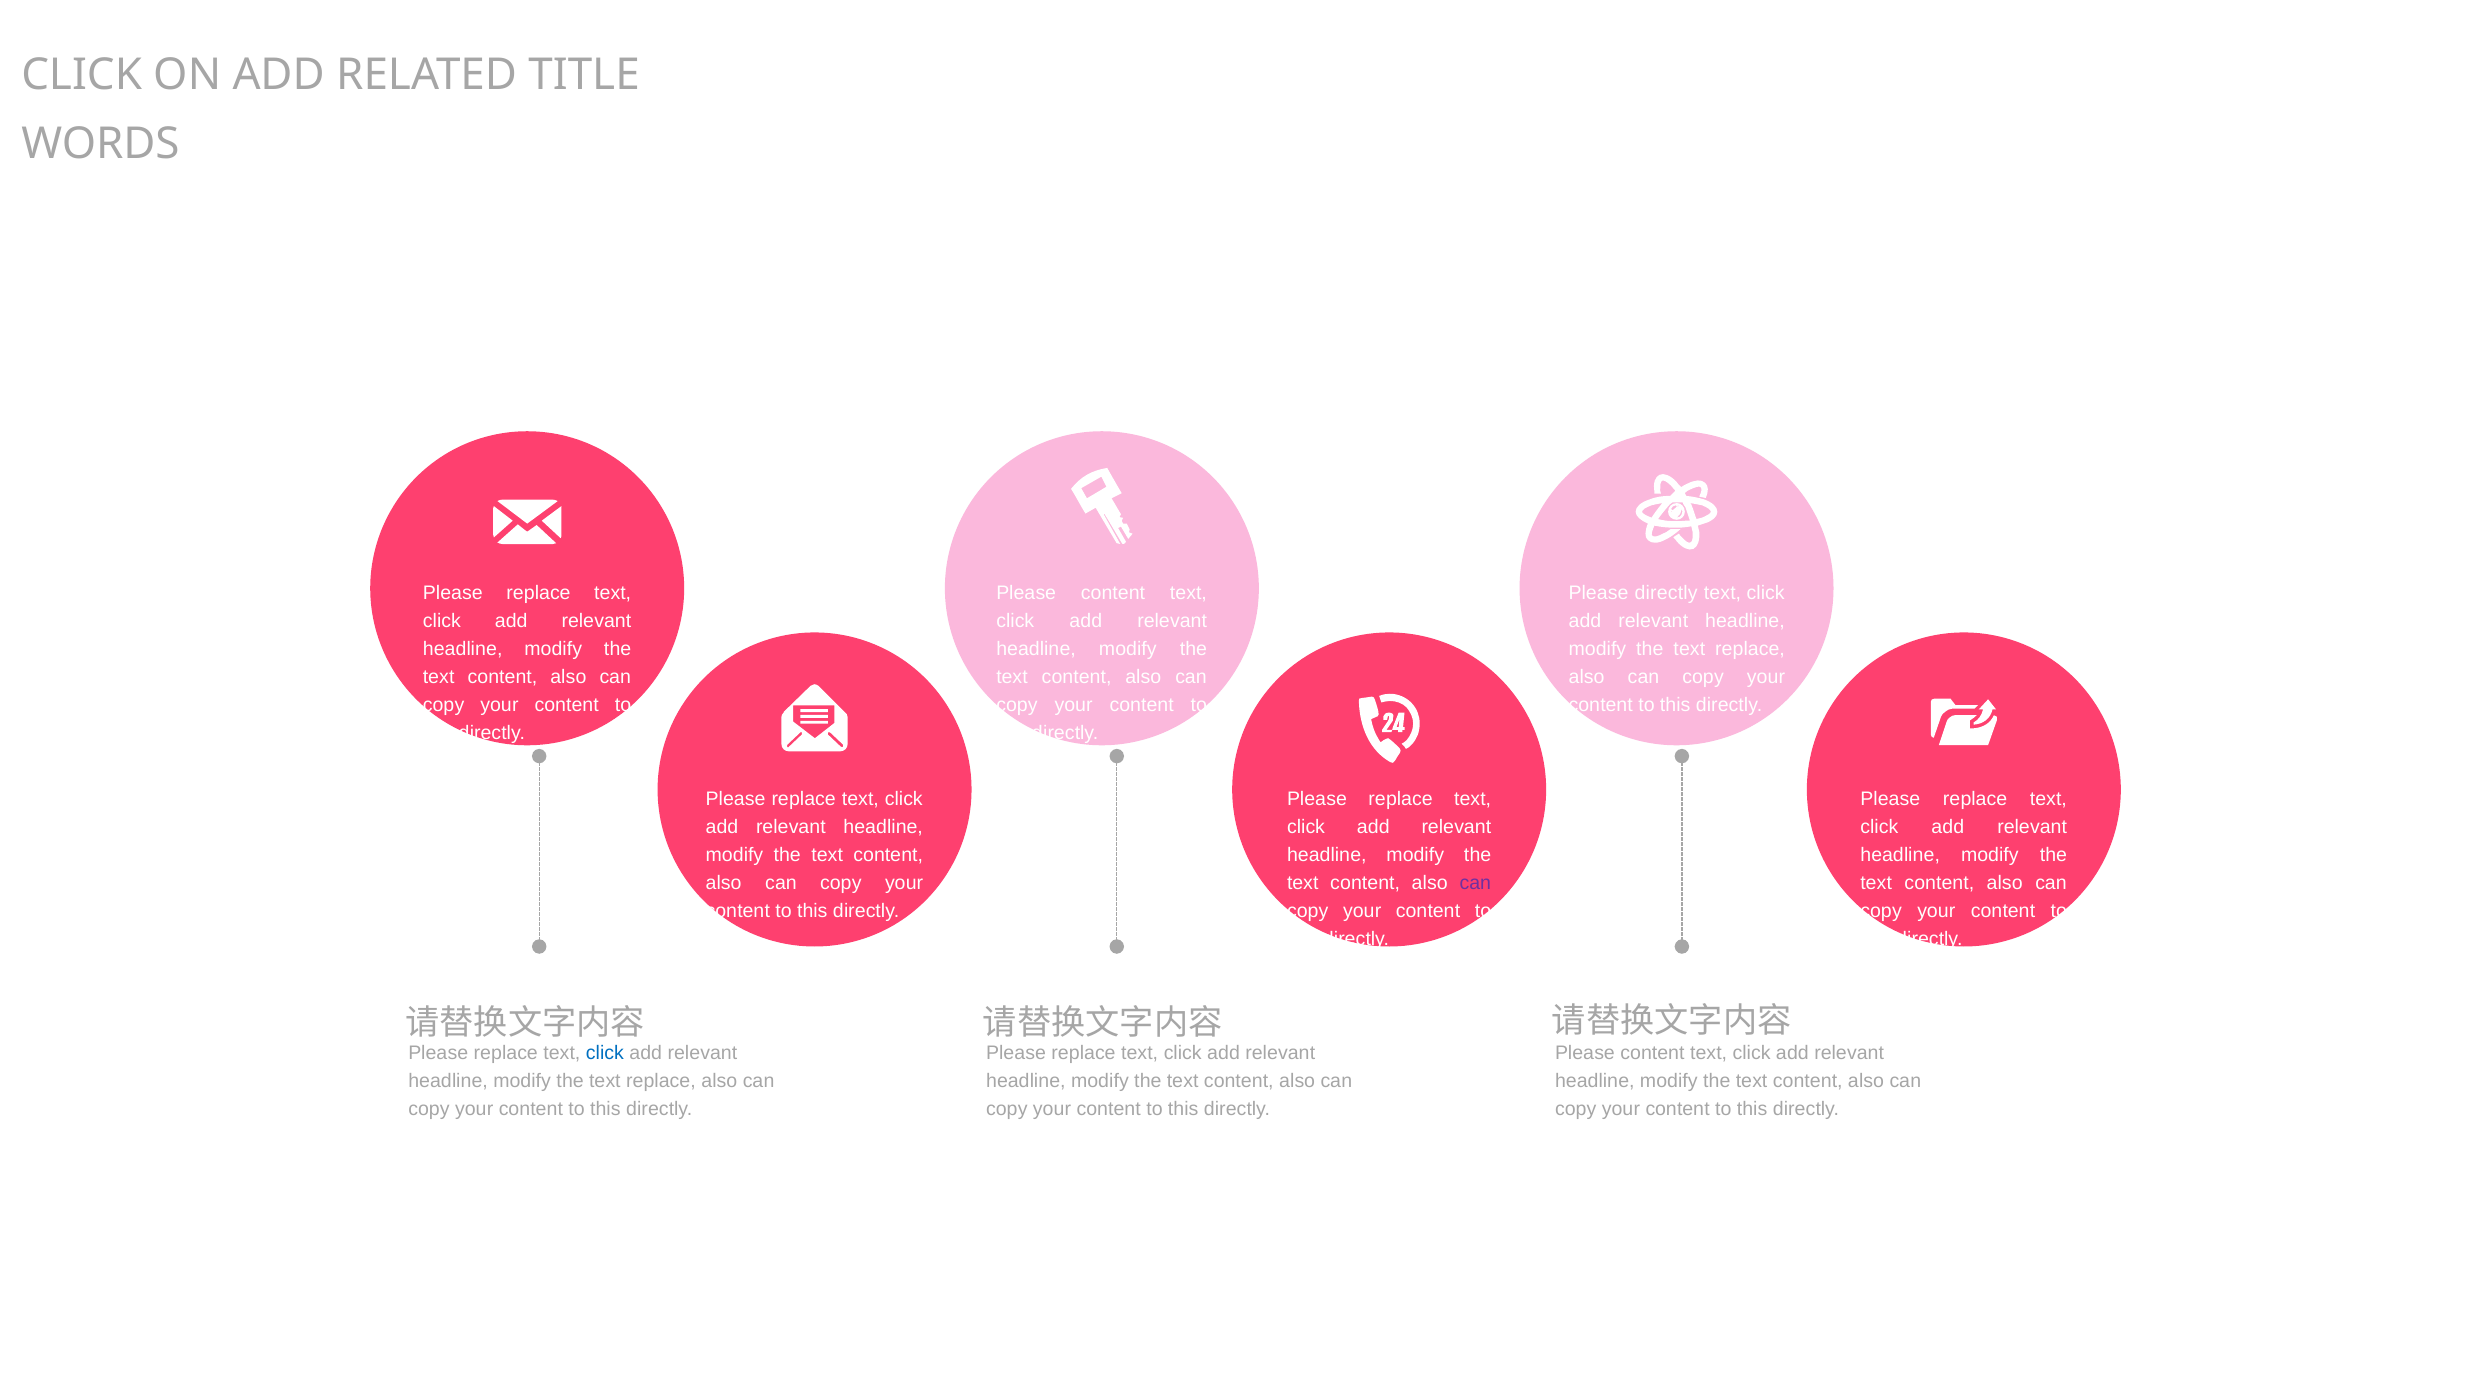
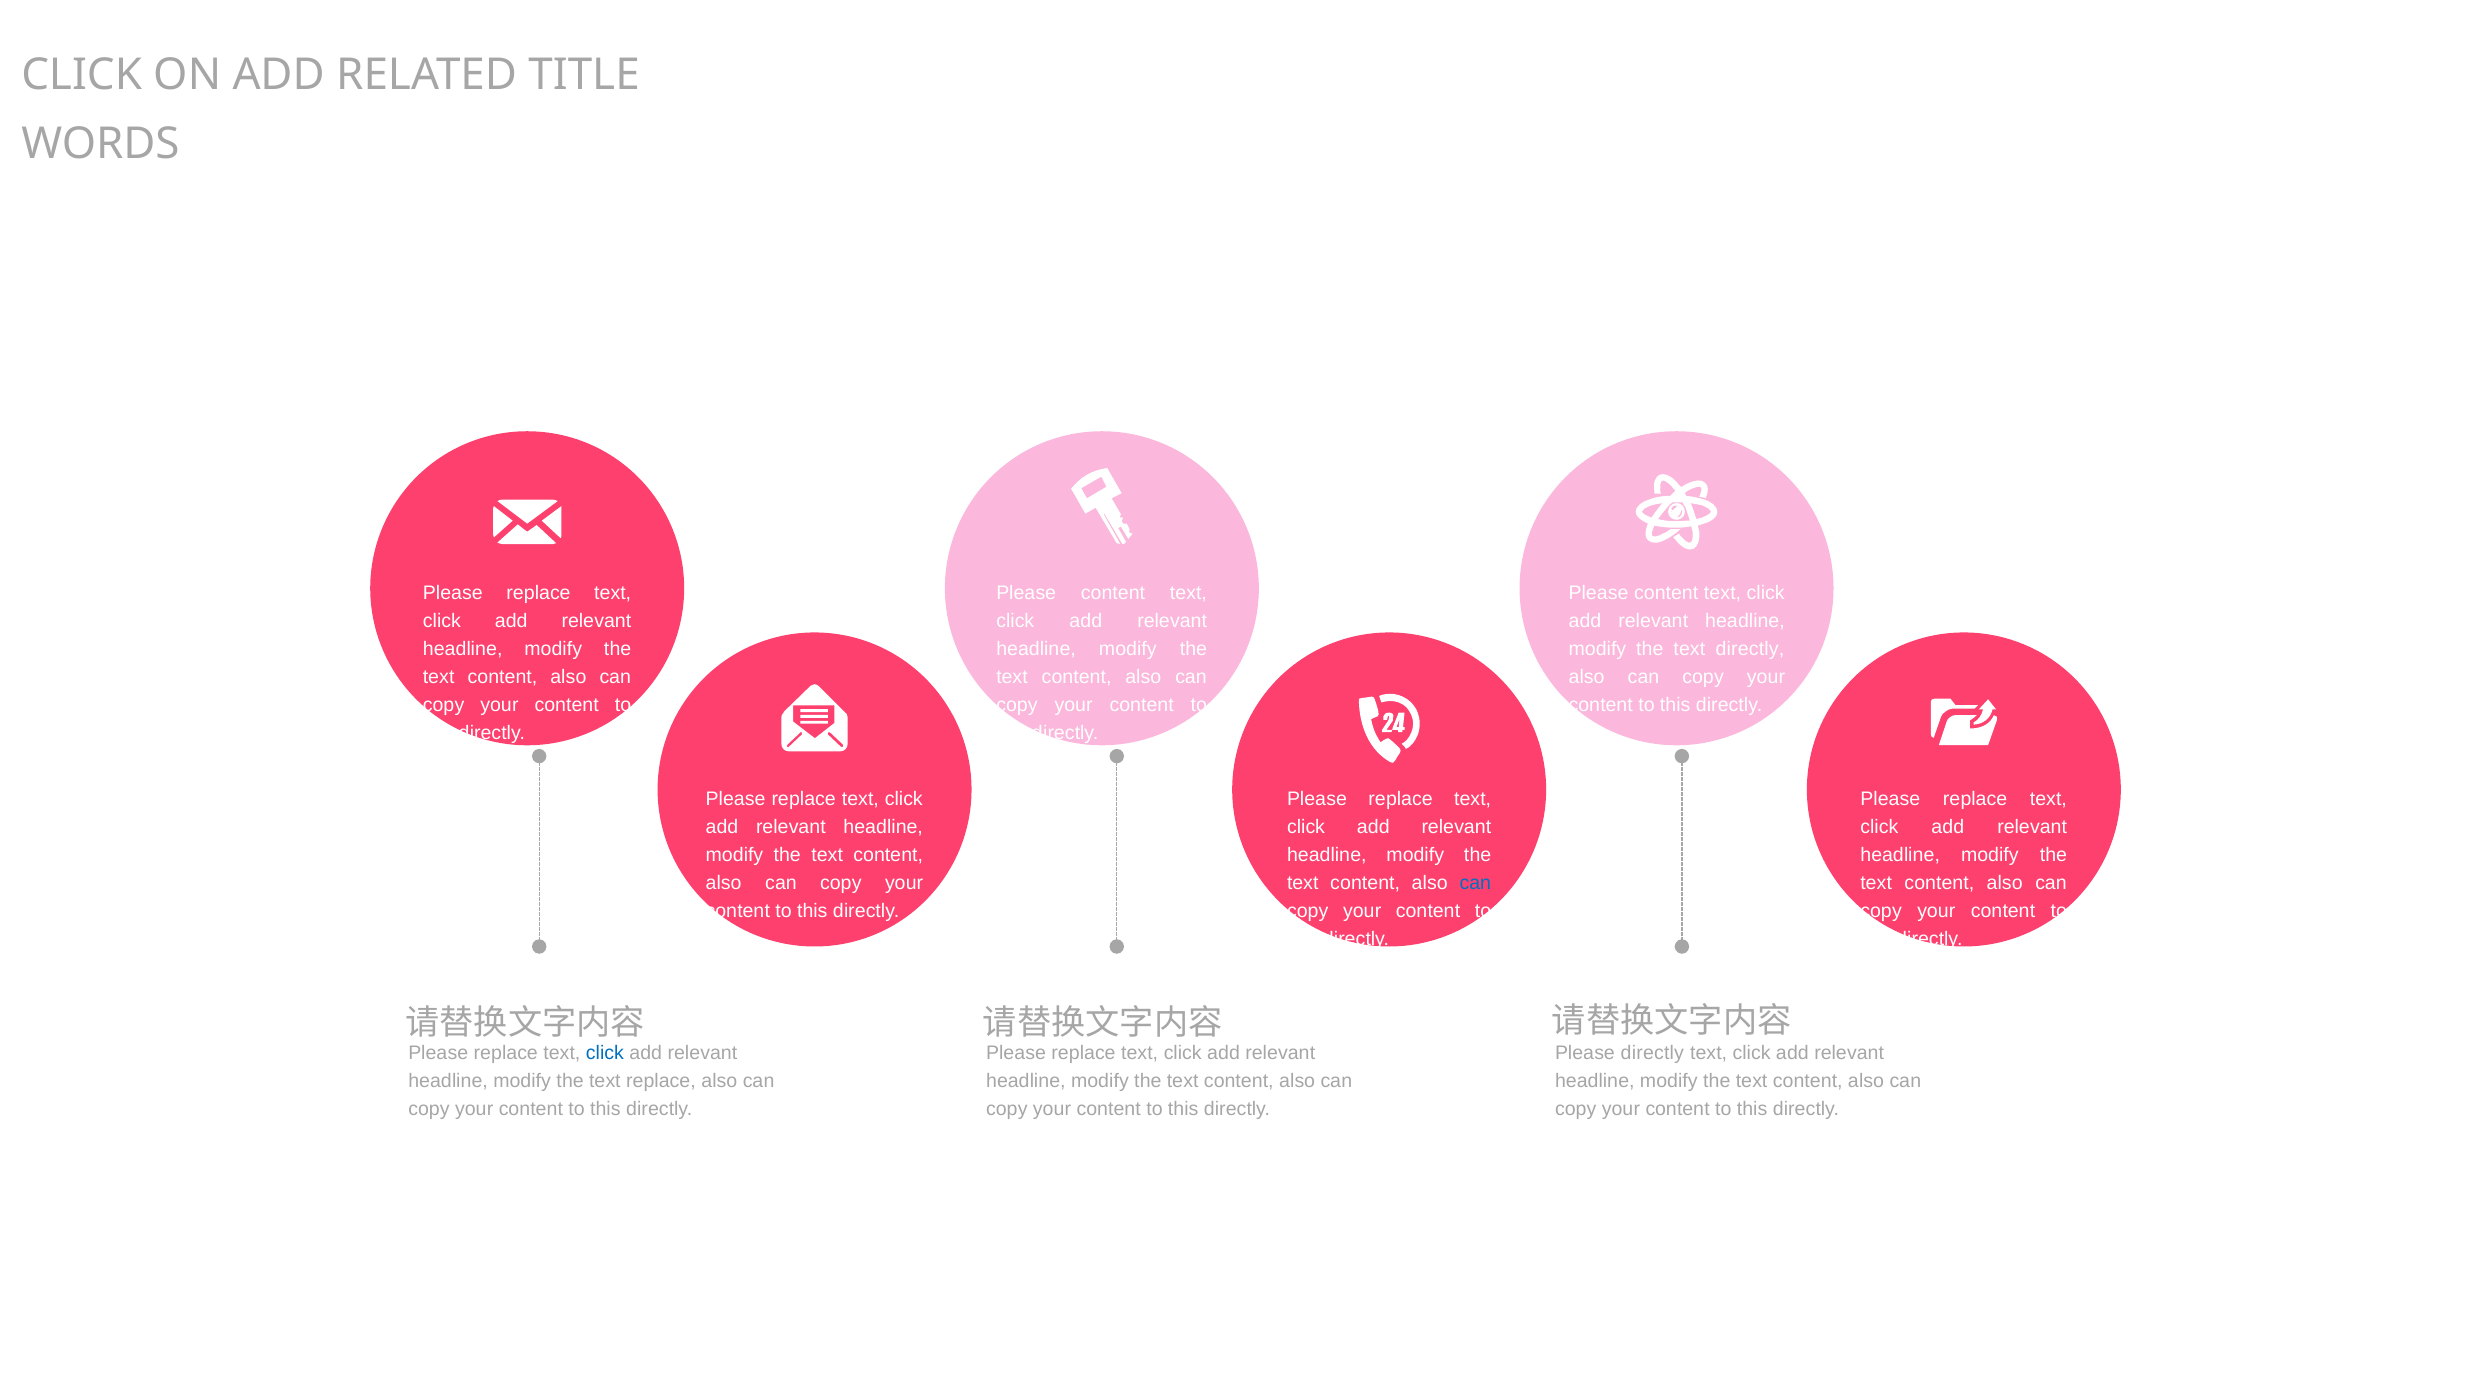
directly: directly -> content (1666, 593)
replace: replace -> directly (1750, 649)
can colour: purple -> blue (1475, 883)
content: content -> directly (1652, 1053)
